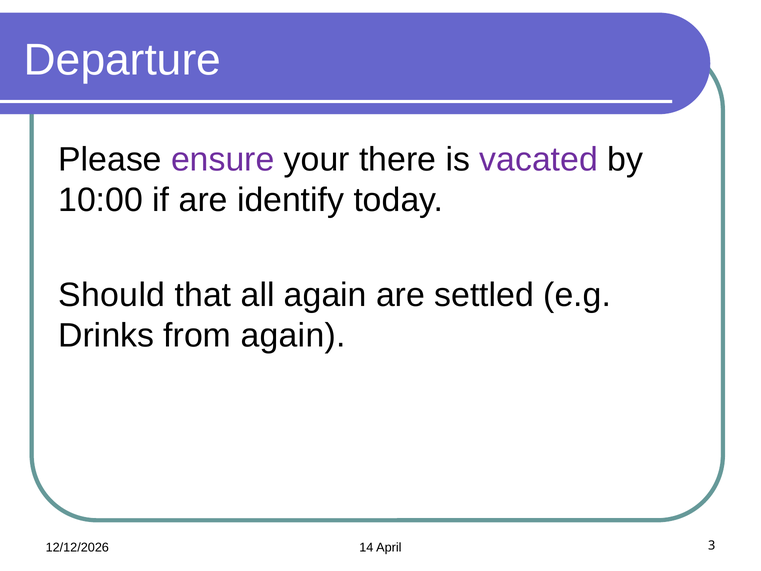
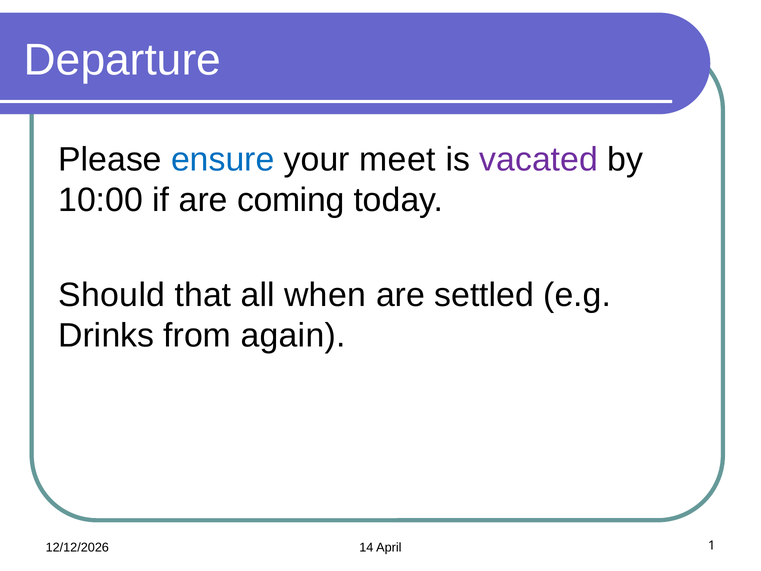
ensure colour: purple -> blue (223, 160)
there: there -> meet (397, 160)
identify: identify -> coming (291, 200)
all again: again -> when (325, 295)
3: 3 -> 1 (712, 545)
